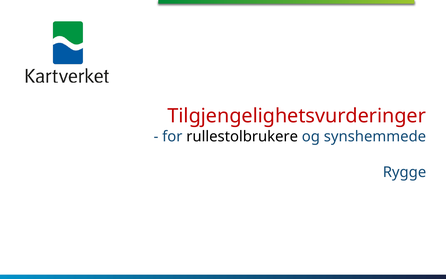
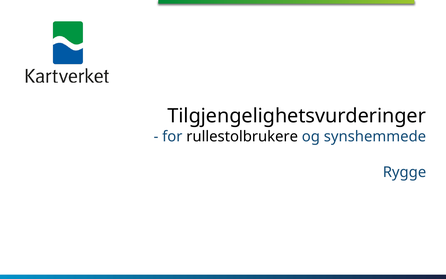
Tilgjengelighetsvurderinger colour: red -> black (297, 116)
